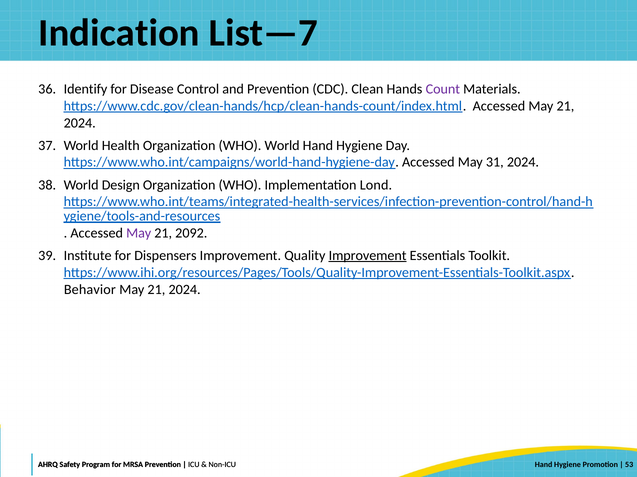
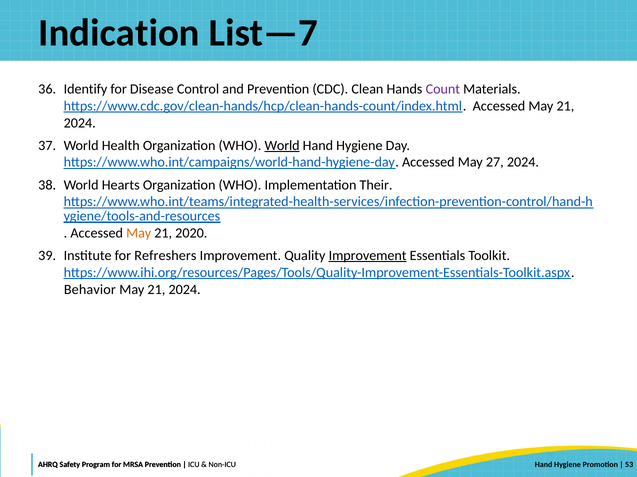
World underline: none -> present (282, 146)
31: 31 -> 27 (495, 163)
Design: Design -> Hearts (121, 185)
Lond: Lond -> Their (376, 185)
May colour: purple -> orange (139, 234)
2092: 2092 -> 2020 (191, 234)
Dispensers: Dispensers -> Refreshers (165, 256)
